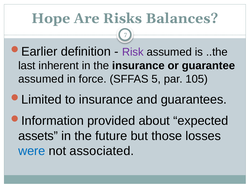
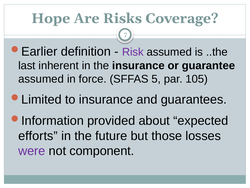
Balances: Balances -> Coverage (182, 18)
assets: assets -> efforts (38, 136)
were colour: blue -> purple (32, 151)
associated: associated -> component (102, 151)
